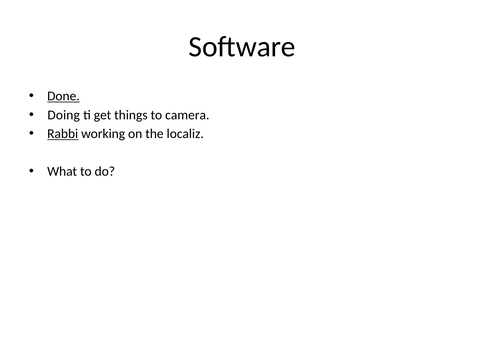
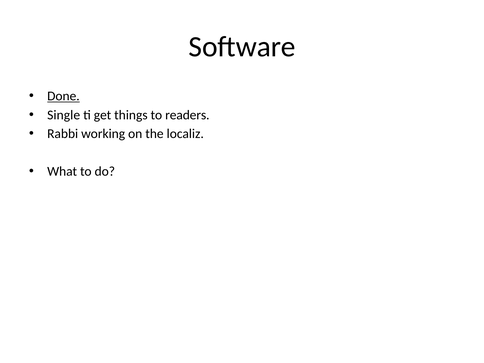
Doing: Doing -> Single (64, 115)
camera: camera -> readers (187, 115)
Rabbi underline: present -> none (63, 134)
